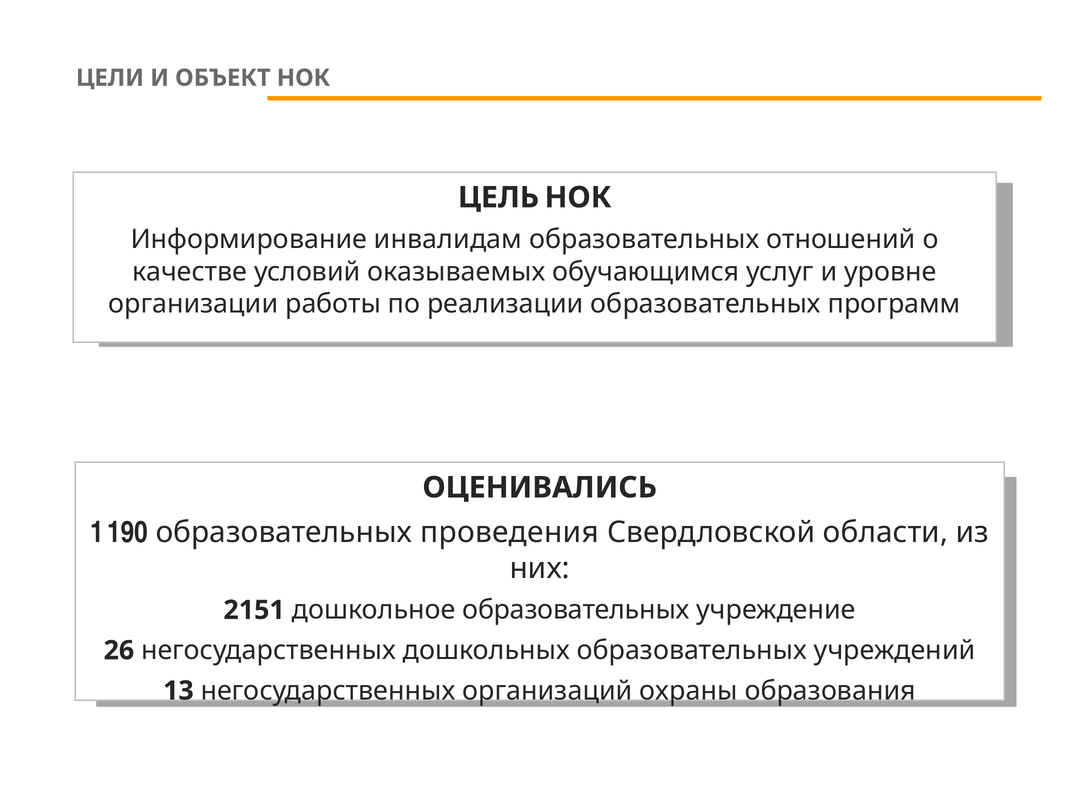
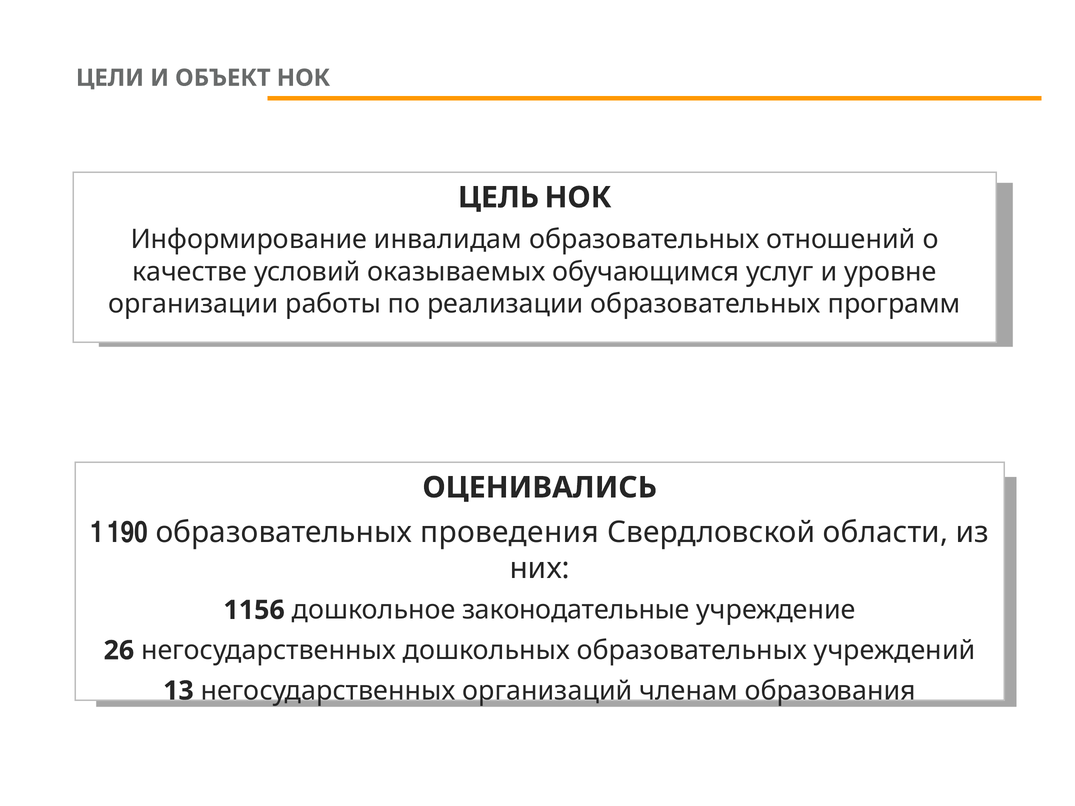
2151: 2151 -> 1156 (254, 610)
дошкольное образовательных: образовательных -> законодательные (576, 610)
охраны: охраны -> членам (688, 691)
